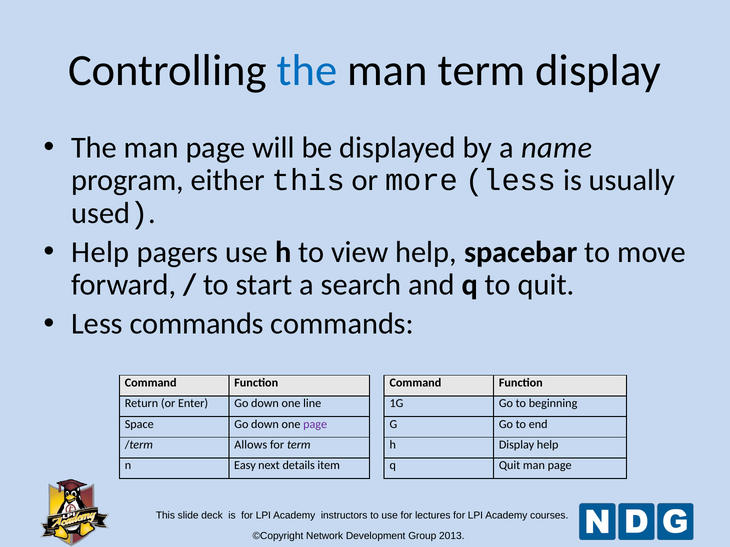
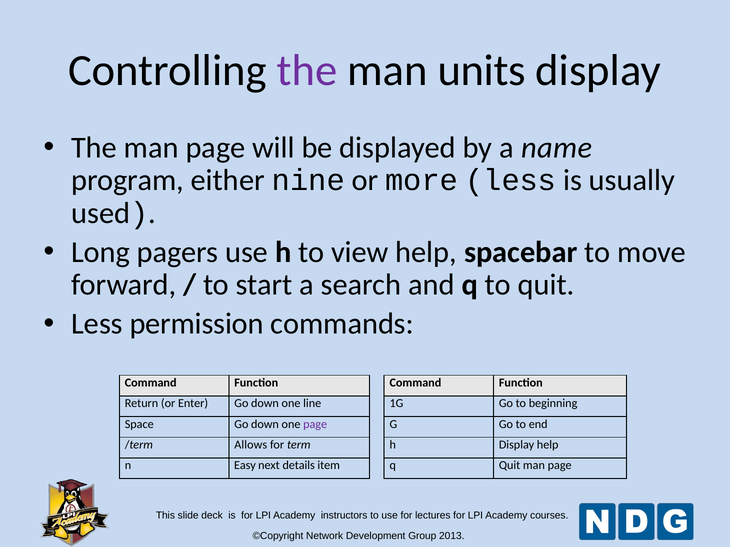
the colour: blue -> purple (307, 71)
man term: term -> units (482, 71)
either this: this -> nine (308, 180)
Help: Help -> Long (101, 252)
Less commands: commands -> permission (197, 324)
